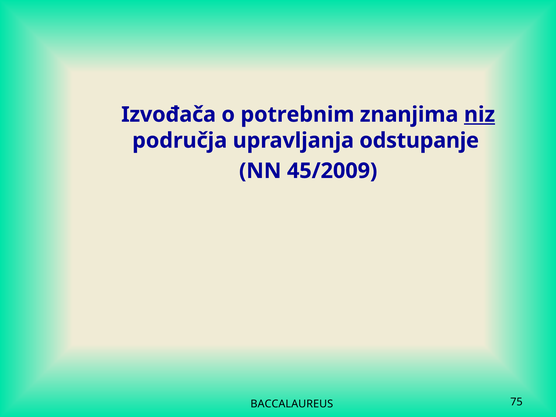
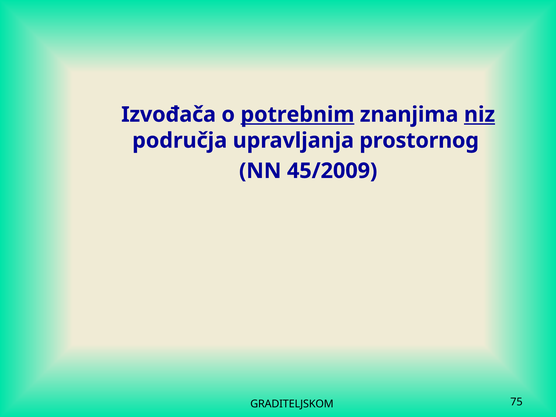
potrebnim underline: none -> present (297, 115)
odstupanje: odstupanje -> prostornog (419, 141)
BACCALAUREUS: BACCALAUREUS -> GRADITELJSKOM (292, 404)
